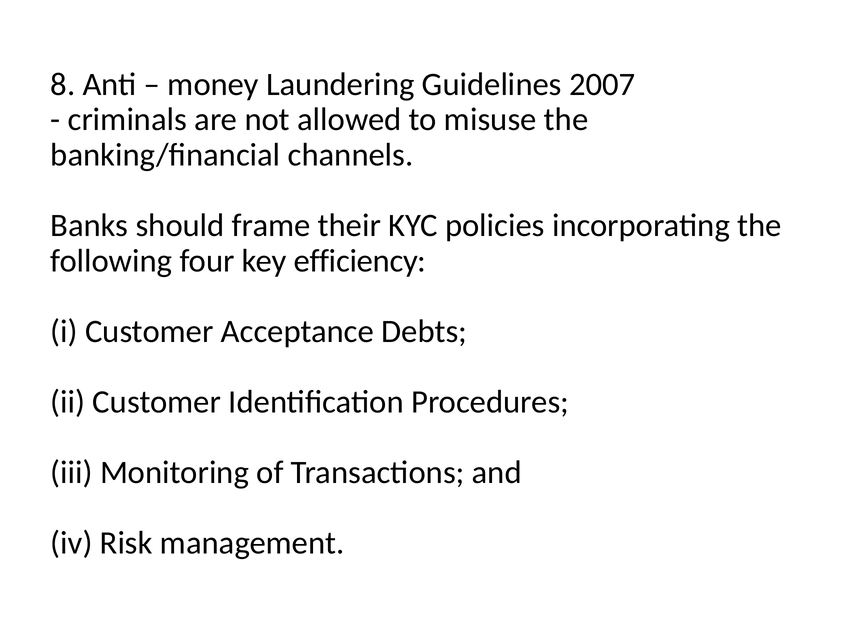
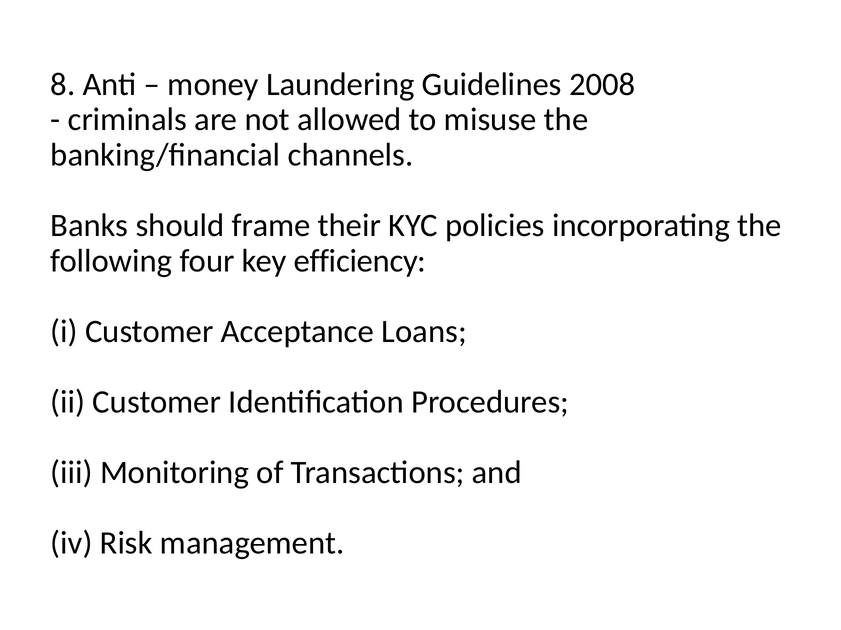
2007: 2007 -> 2008 (602, 84)
Debts: Debts -> Loans (424, 332)
